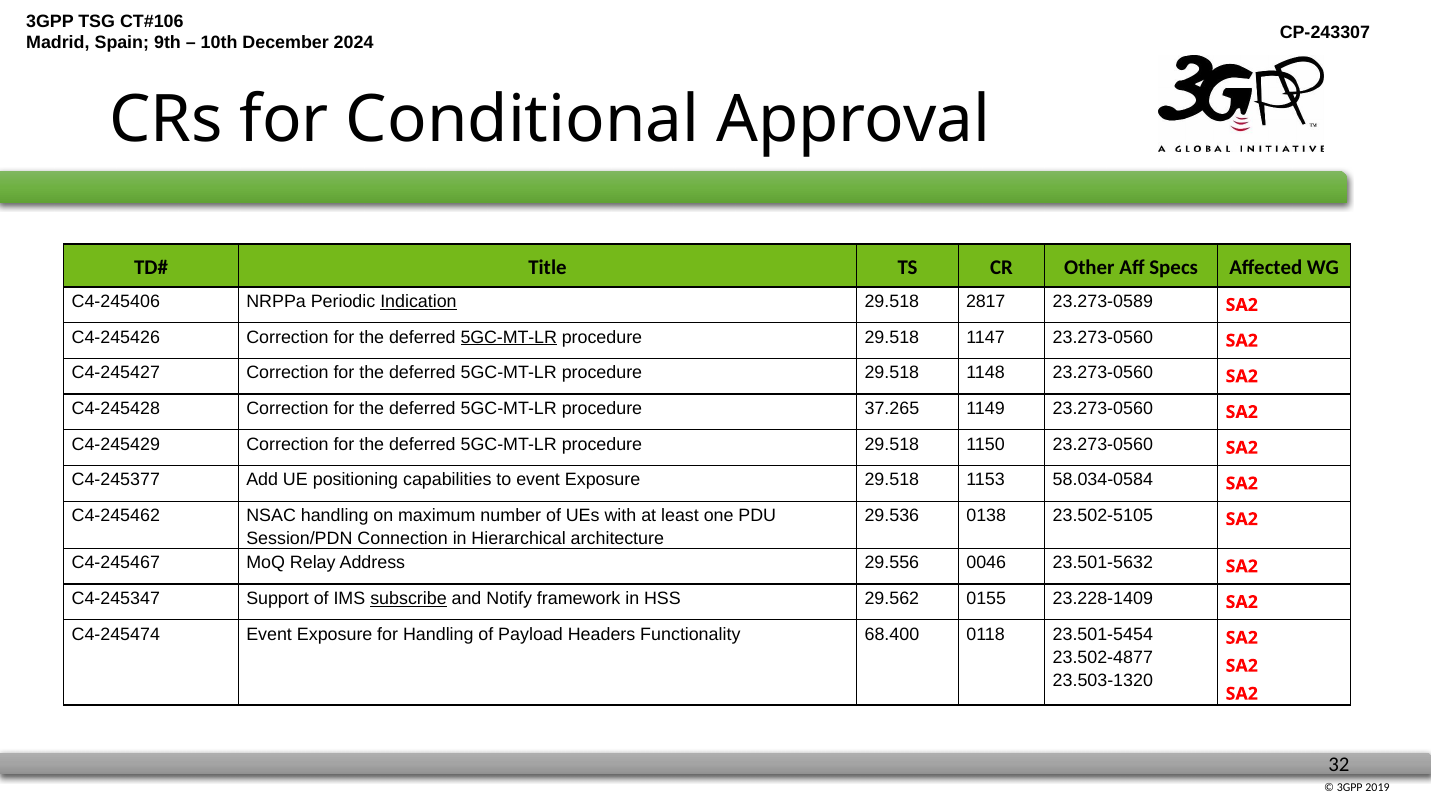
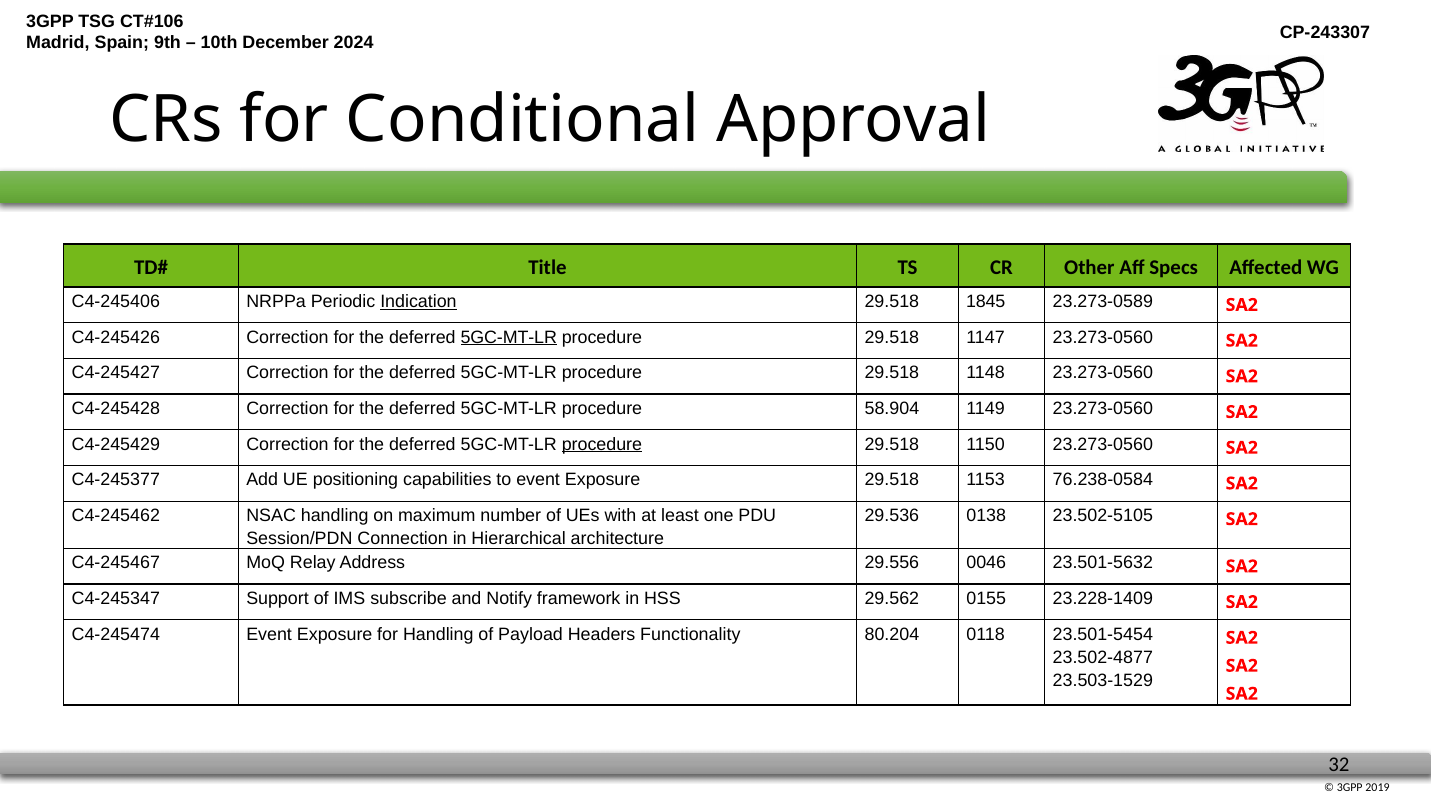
2817: 2817 -> 1845 (986, 301)
37.265: 37.265 -> 58.904 (892, 409)
procedure underline: none -> present (602, 444)
58.034-0584: 58.034-0584 -> 76.238-0584 (1103, 480)
subscribe underline: present -> none (409, 599)
68.400: 68.400 -> 80.204 (892, 634)
23.503-1320: 23.503-1320 -> 23.503-1529 (1103, 680)
